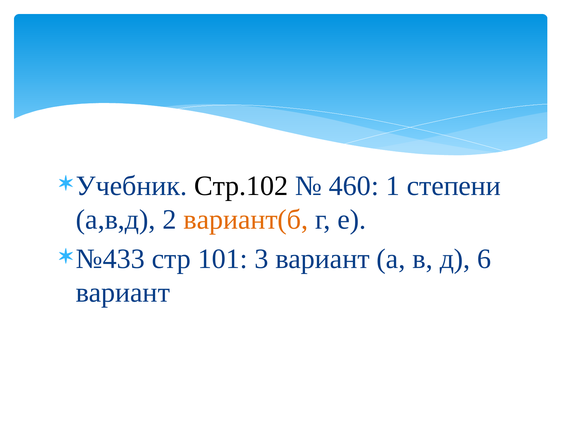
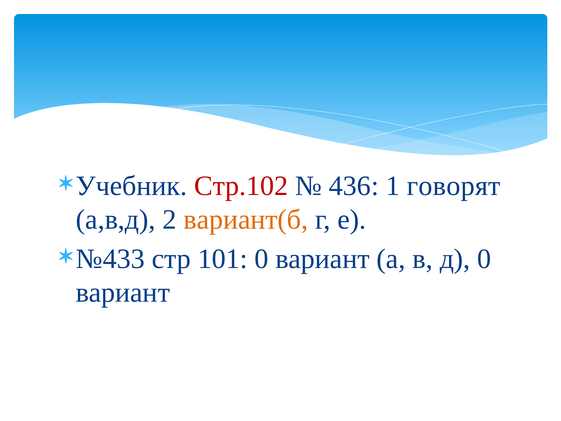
Стр.102 colour: black -> red (241, 186)
460: 460 -> 436 (354, 186)
степени: степени -> говорят (454, 186)
101 3: 3 -> 0 (262, 259)
д 6: 6 -> 0 (484, 259)
